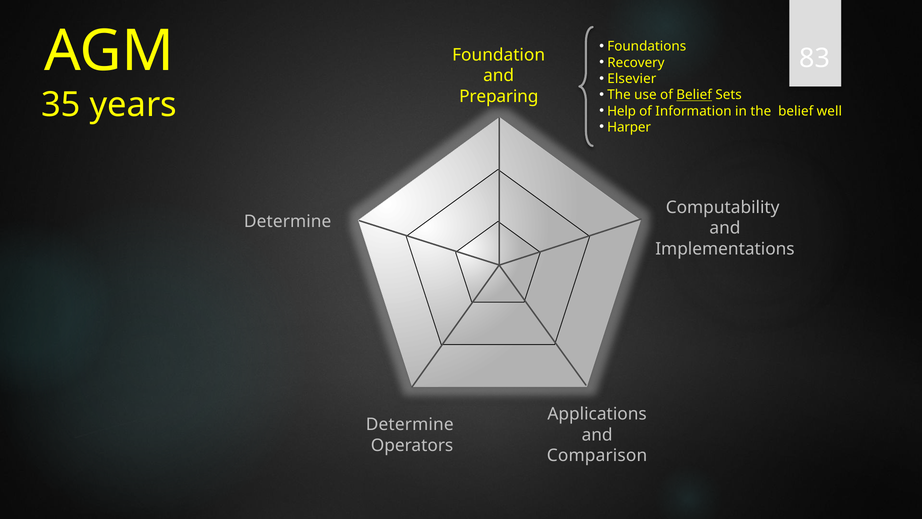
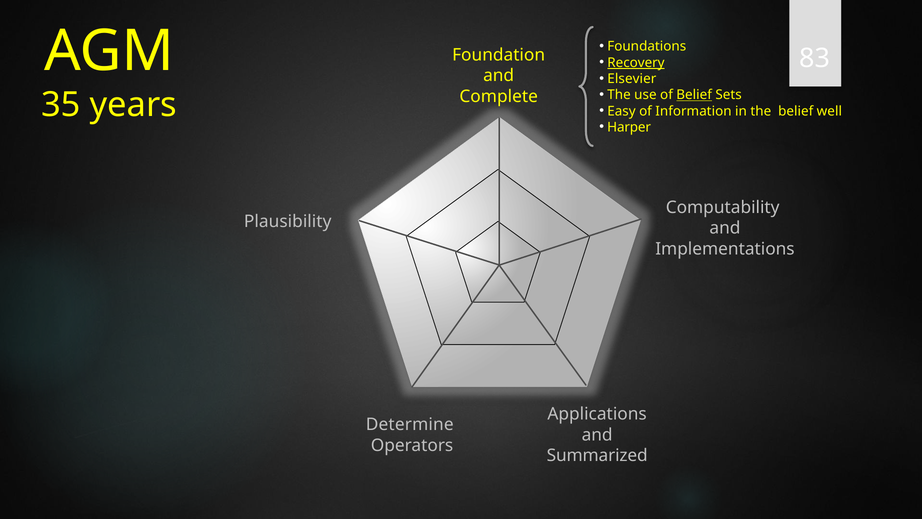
Recovery underline: none -> present (636, 63)
Preparing: Preparing -> Complete (499, 96)
Help: Help -> Easy (622, 111)
Determine: Determine -> Plausibility (288, 222)
Comparison: Comparison -> Summarized (597, 455)
